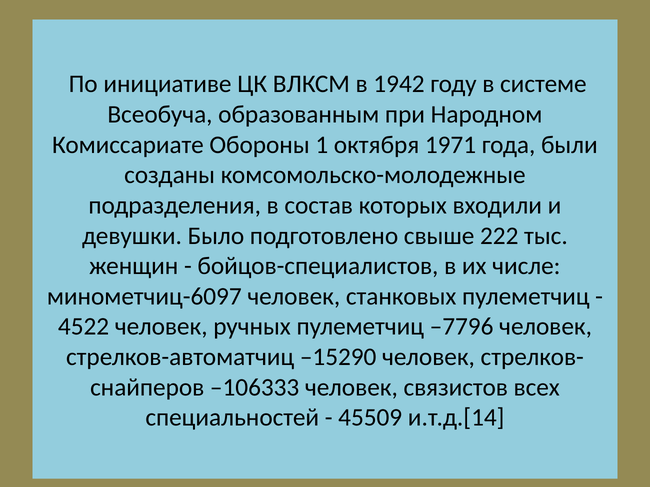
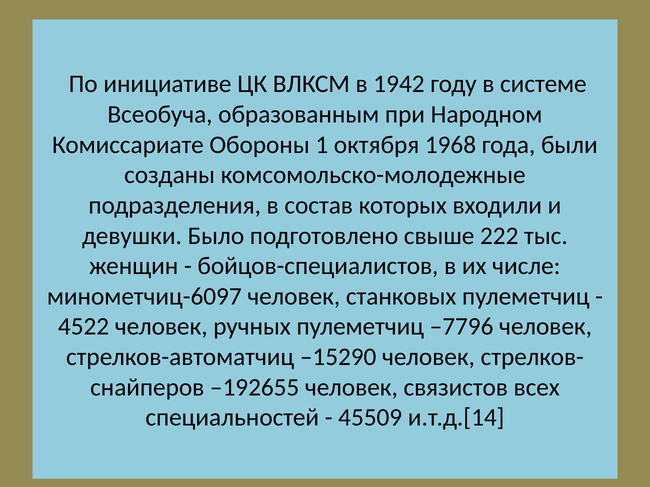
1971: 1971 -> 1968 (450, 145)
–106333: –106333 -> –192655 (255, 388)
